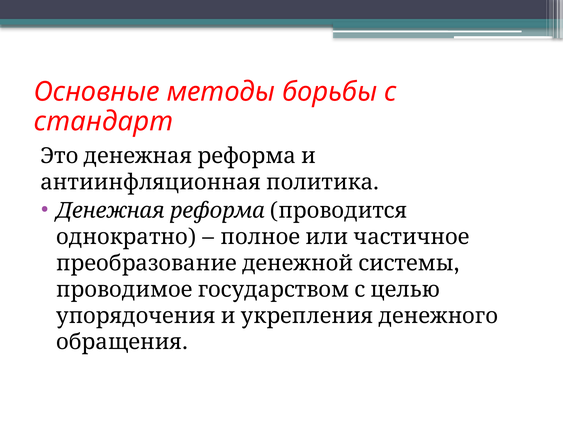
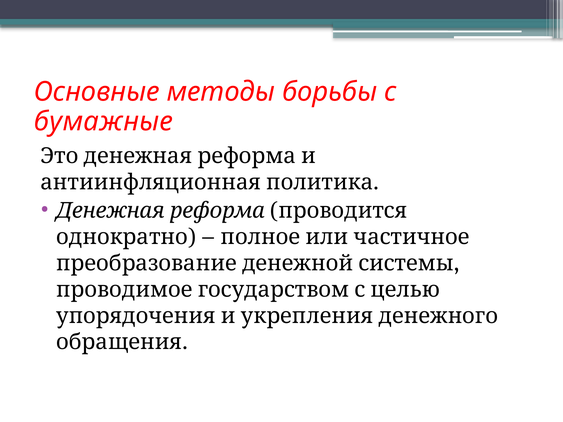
стандарт: стандарт -> бумажные (103, 122)
